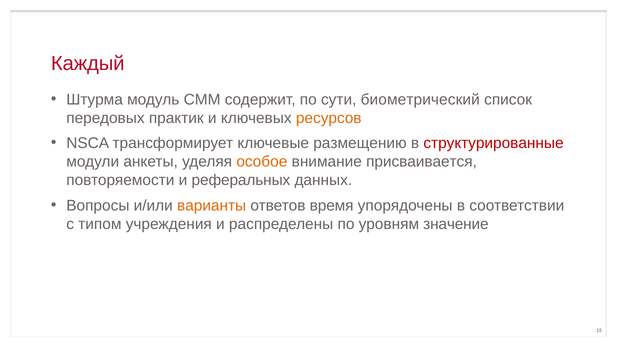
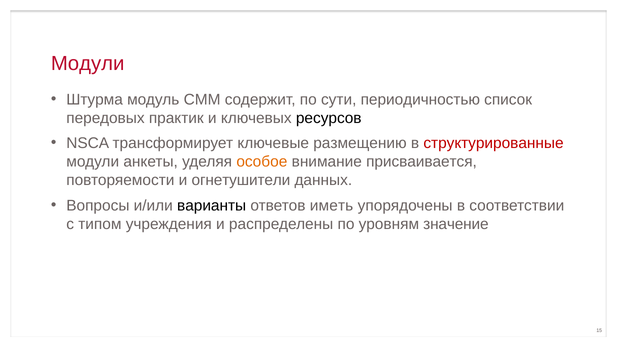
Каждый: Каждый -> Модули (88, 63)
биометрический: биометрический -> периодичностью (420, 99)
ресурсов colour: orange -> black (329, 118)
реферальных: реферальных -> огнетушители (241, 180)
варианты colour: orange -> black (212, 206)
время: время -> иметь (332, 206)
